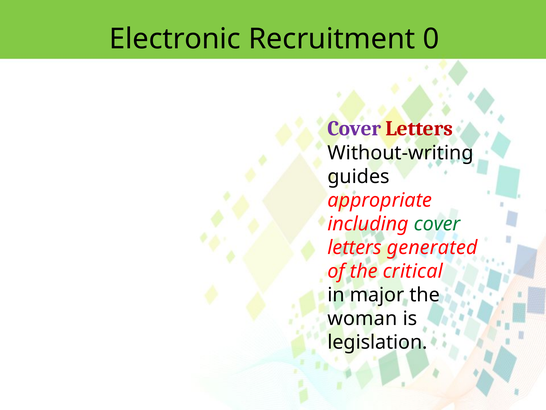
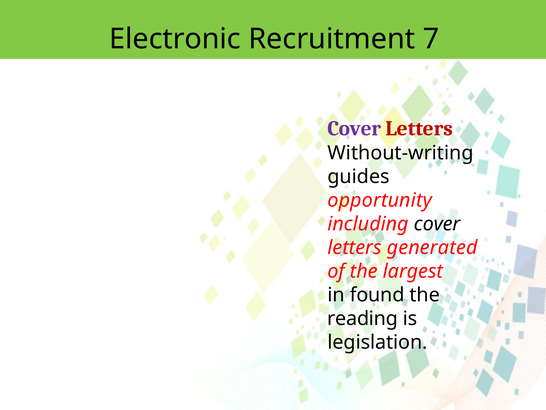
0: 0 -> 7 (431, 39)
appropriate: appropriate -> opportunity (380, 200)
cover colour: green -> black (437, 224)
critical: critical -> largest (413, 271)
major: major -> found (377, 295)
woman: woman -> reading (363, 318)
